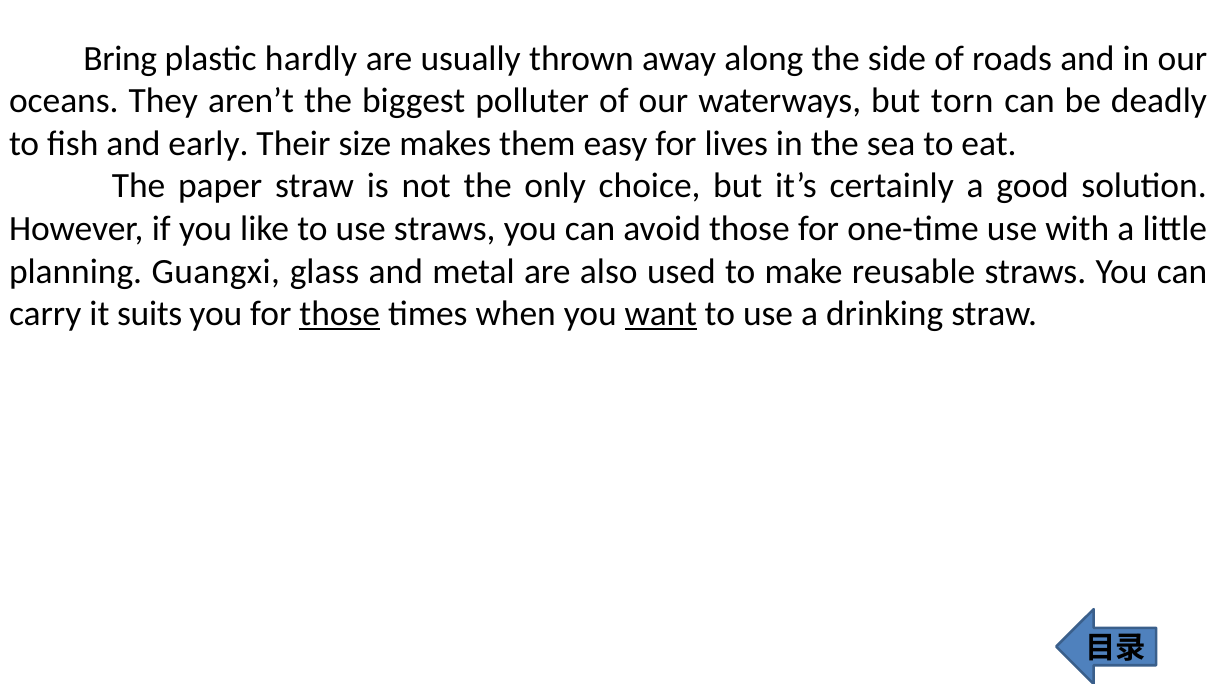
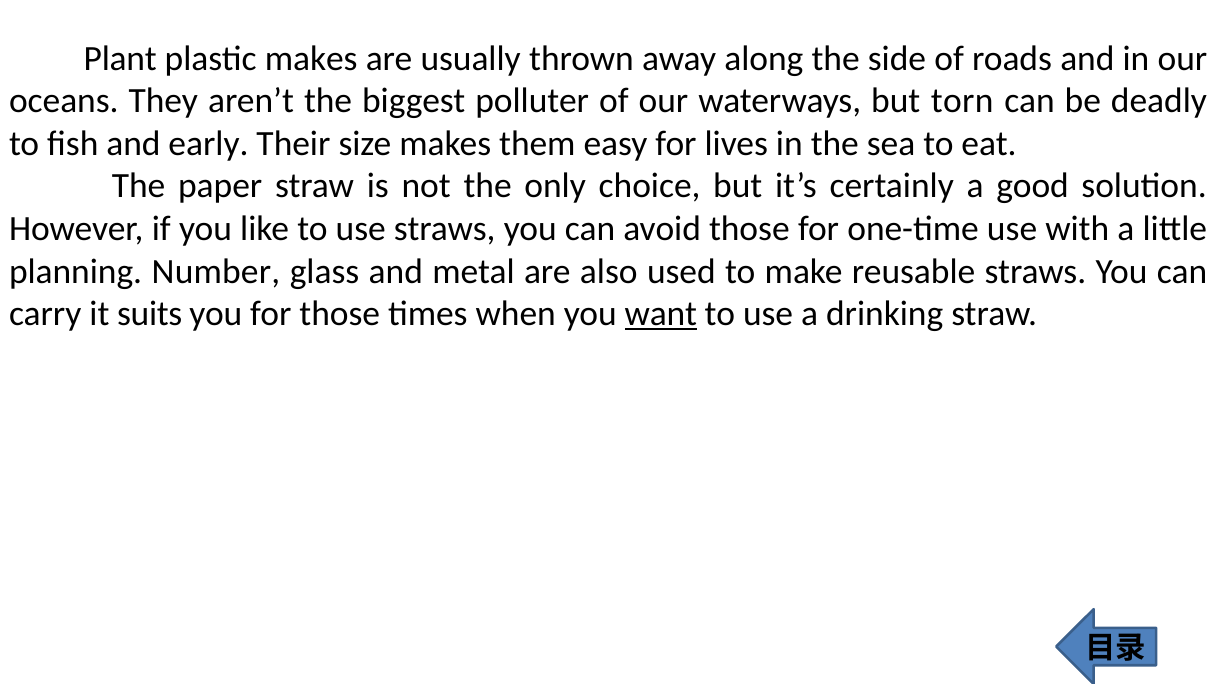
Bring: Bring -> Plant (120, 59)
plastic hardly: hardly -> makes (311, 59)
Guangxi: Guangxi -> Number (216, 272)
those underline: present -> none (340, 314)
